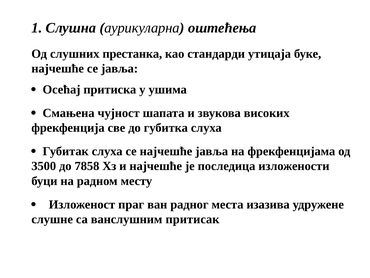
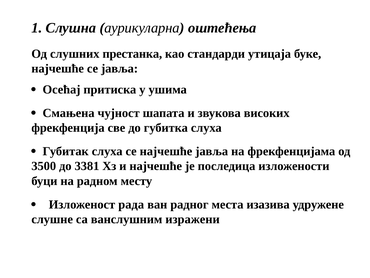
7858: 7858 -> 3381 (87, 166)
праг: праг -> рада (131, 204)
притисак: притисак -> изражени (193, 219)
